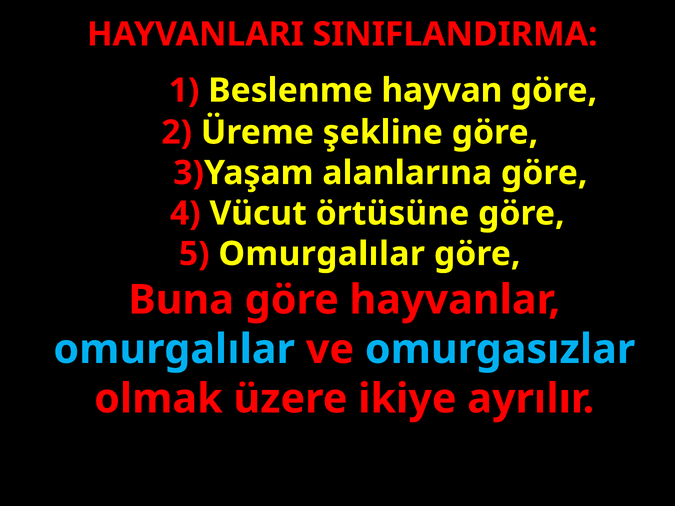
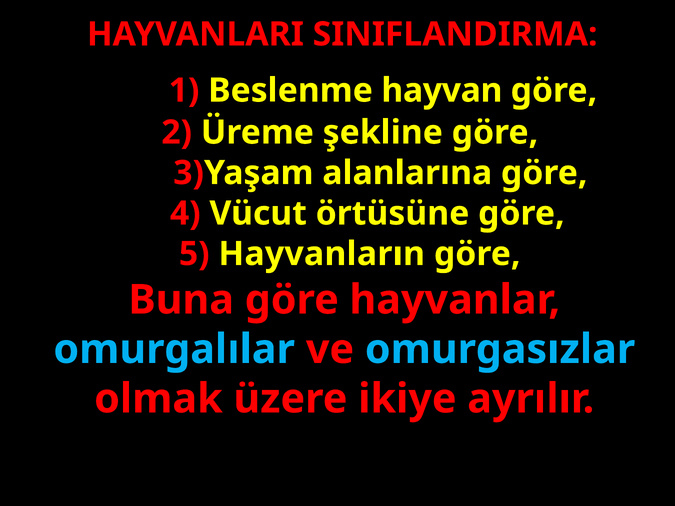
5 Omurgalılar: Omurgalılar -> Hayvanların (322, 254)
